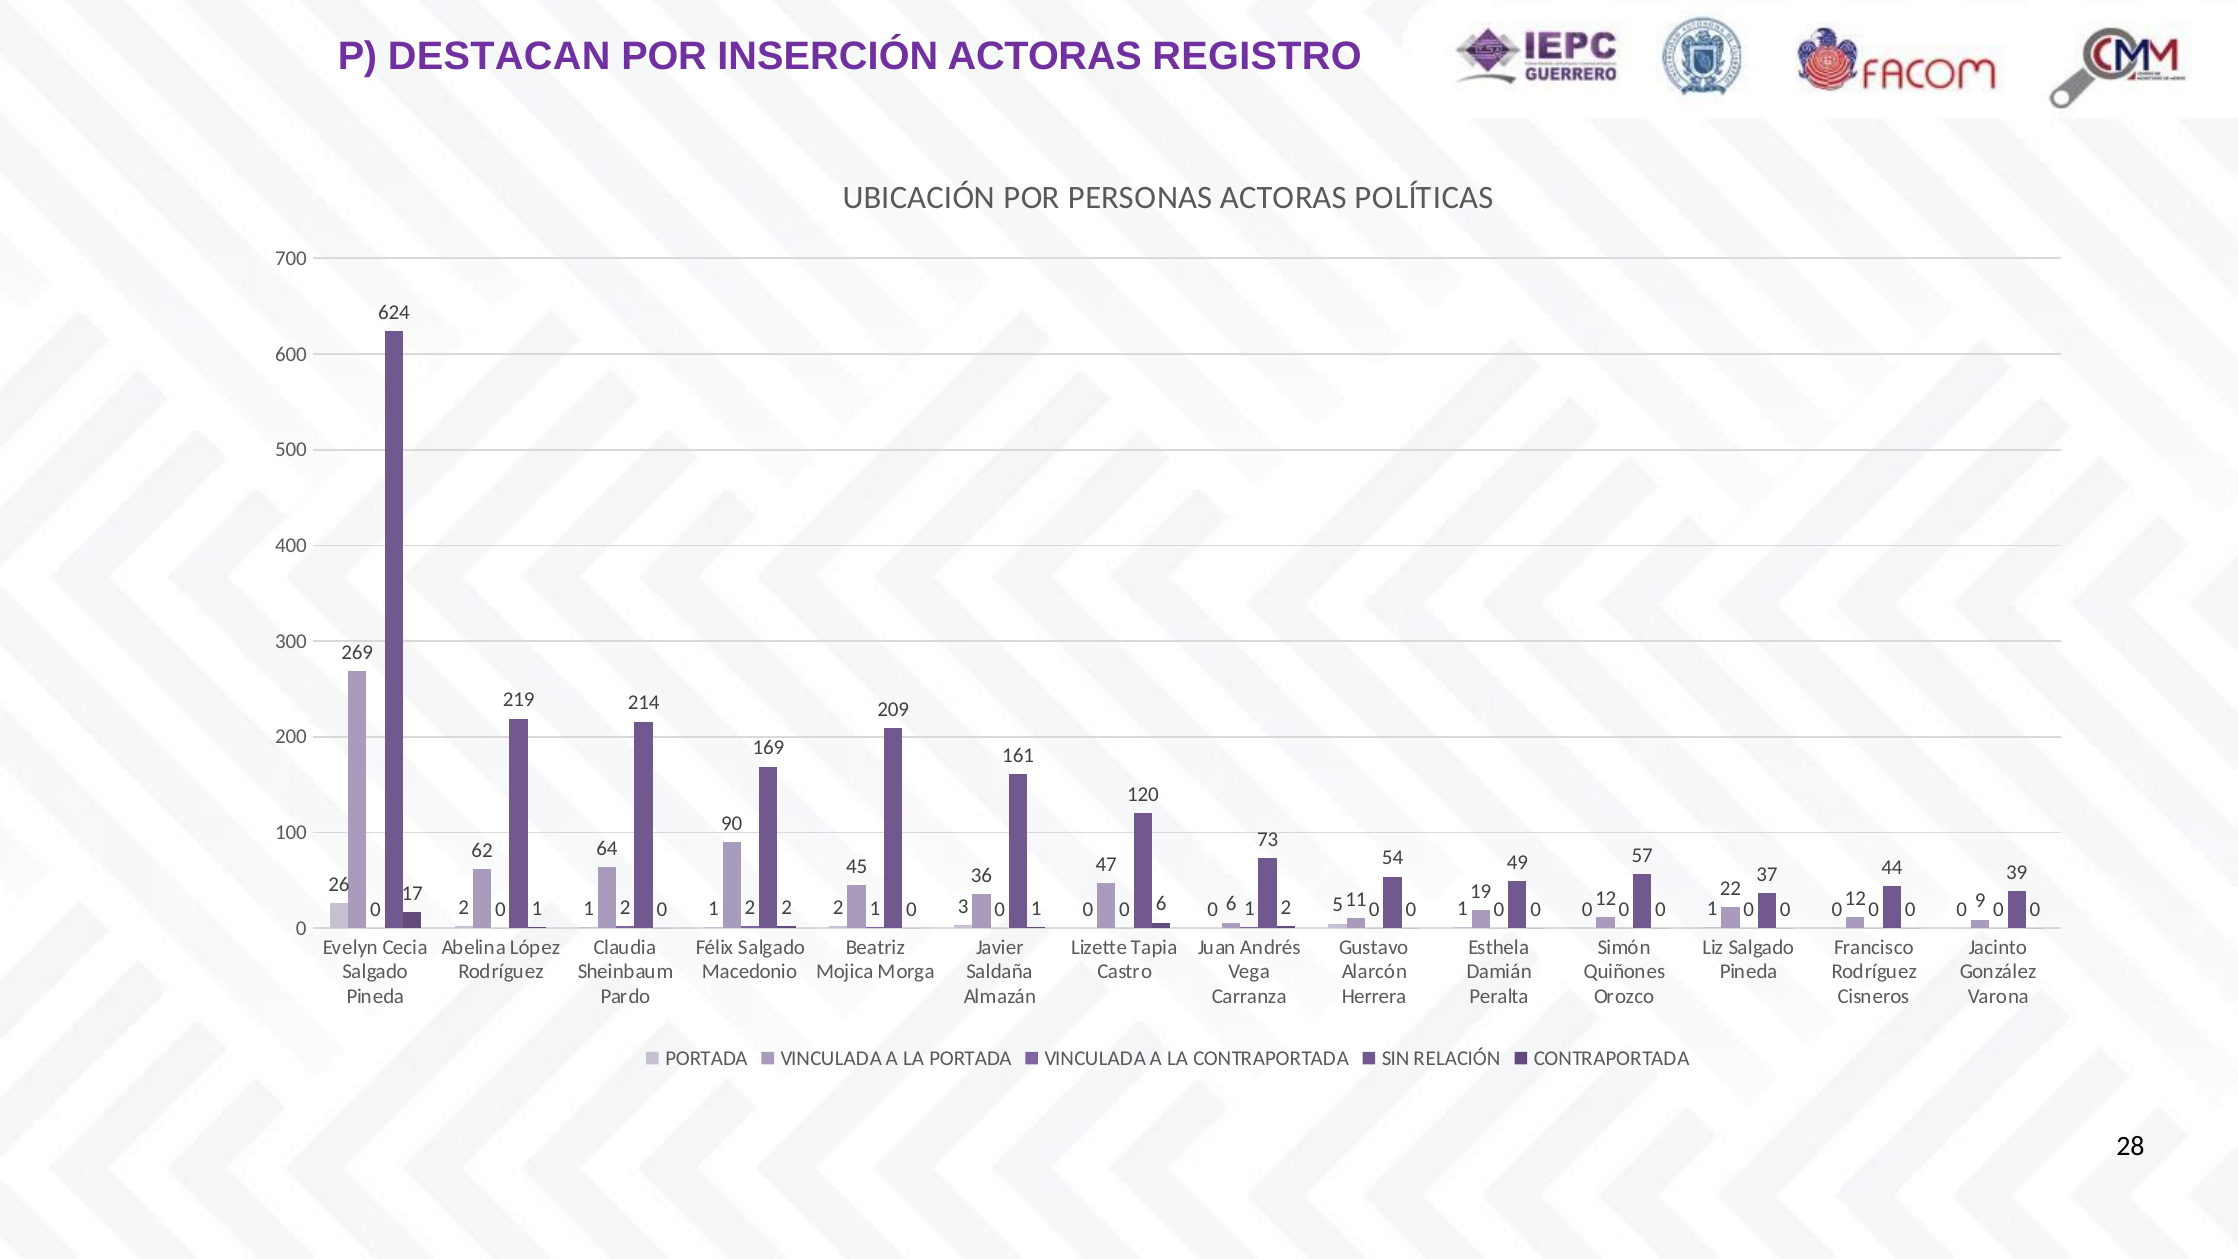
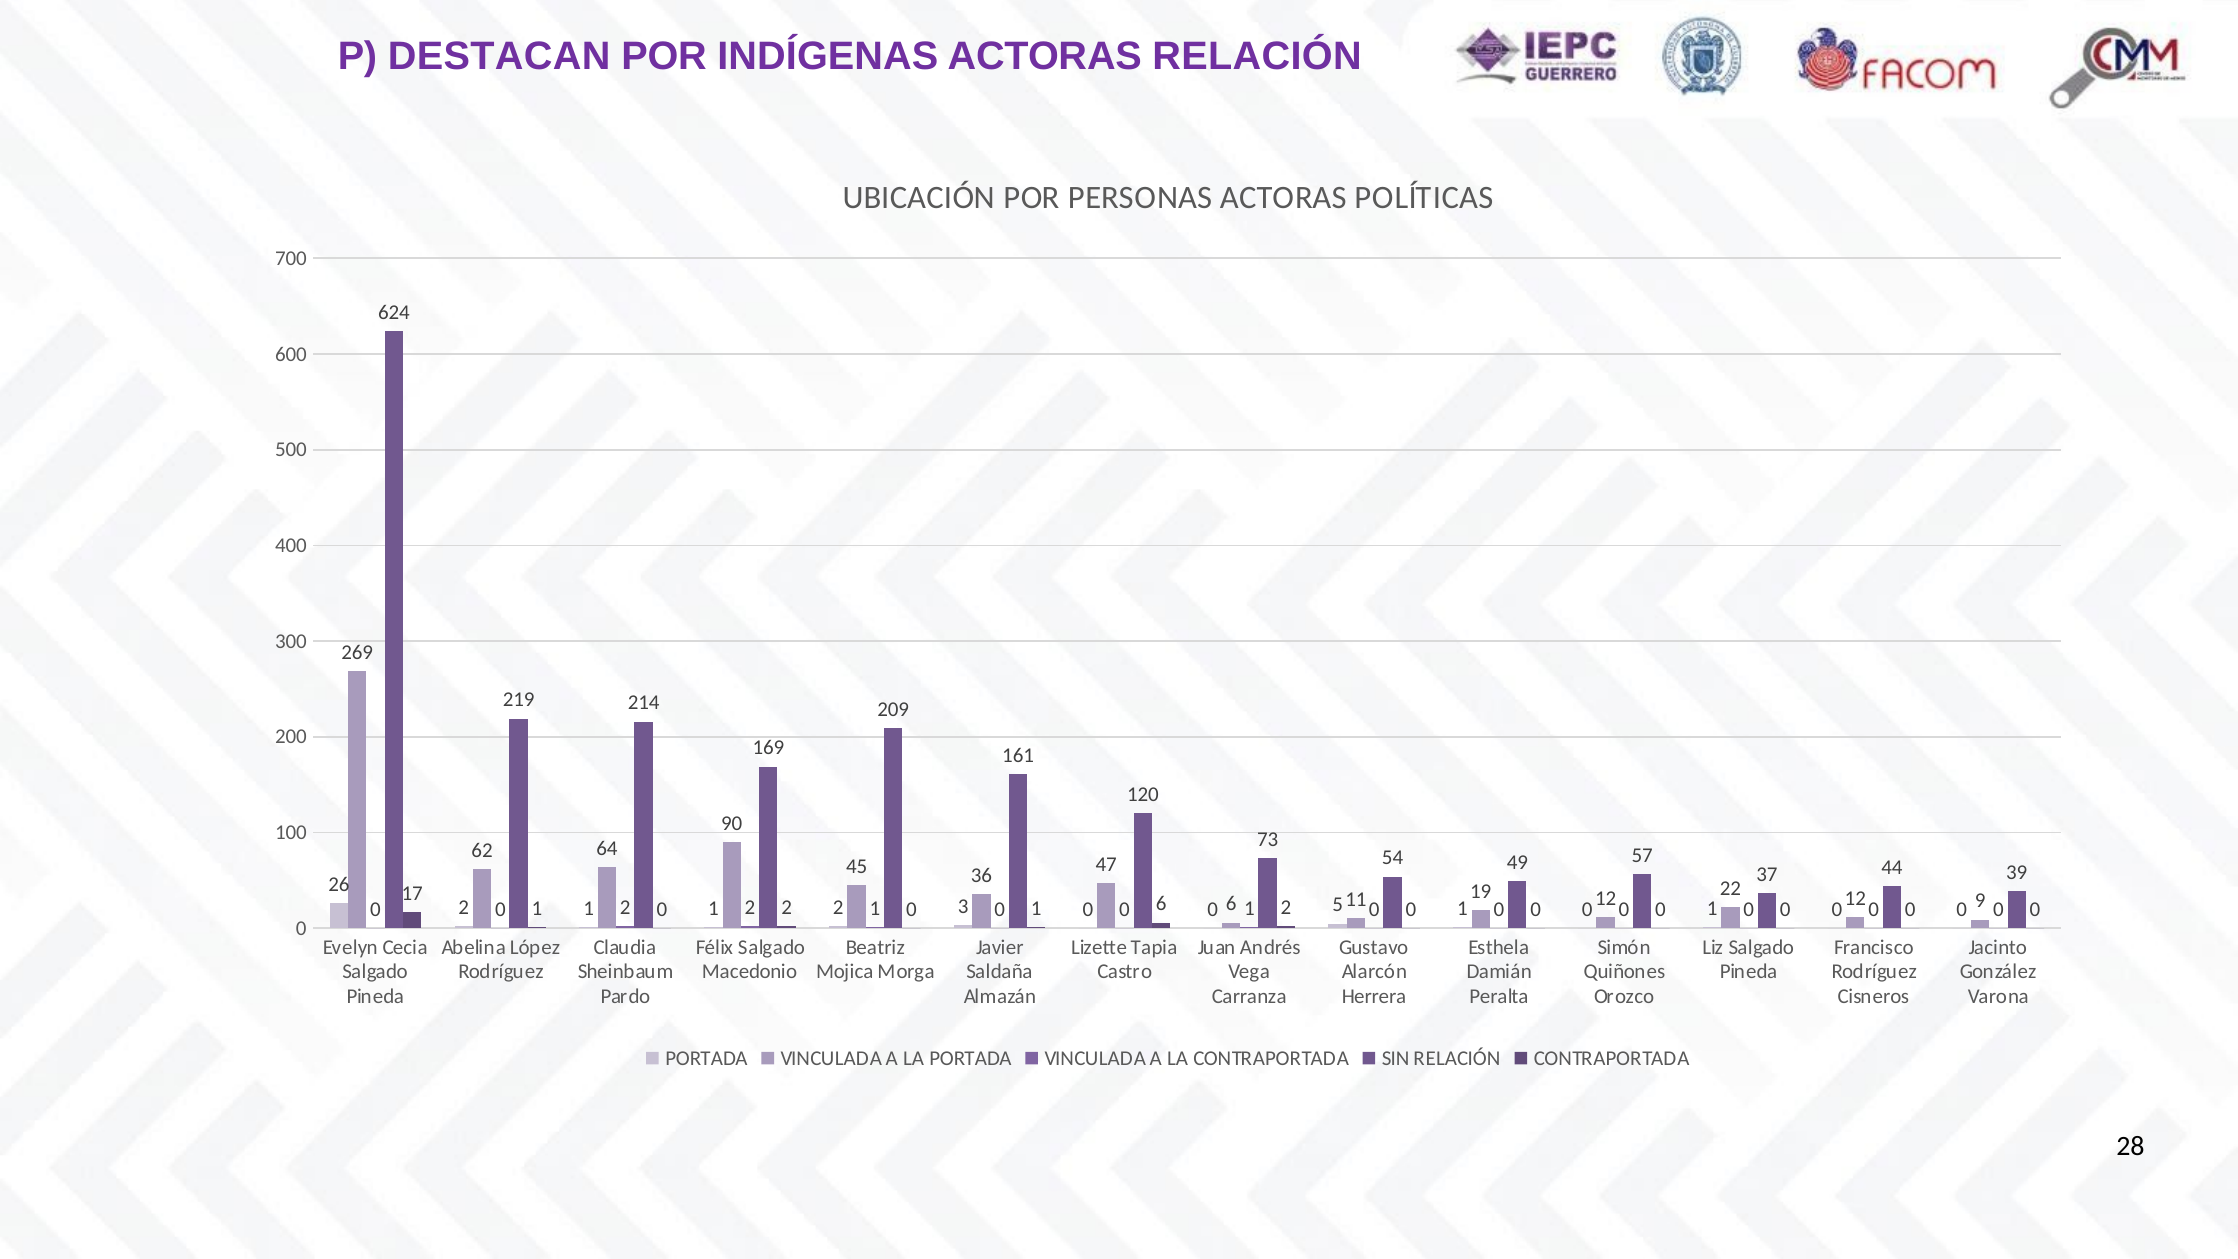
INSERCIÓN: INSERCIÓN -> INDÍGENAS (828, 57)
ACTORAS REGISTRO: REGISTRO -> RELACIÓN (1257, 57)
